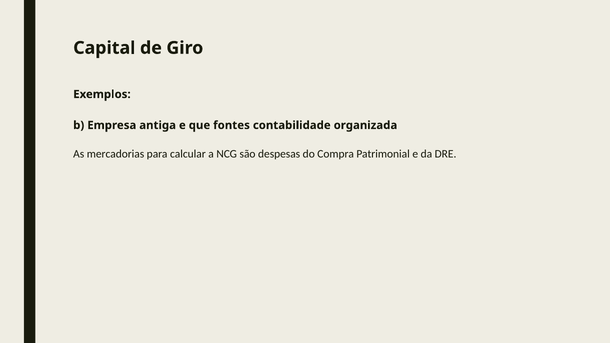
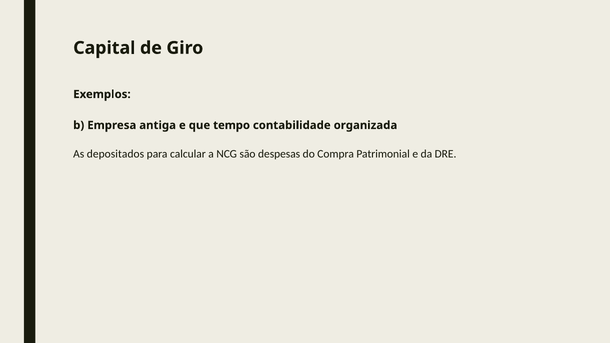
fontes: fontes -> tempo (232, 125)
mercadorias: mercadorias -> depositados (115, 154)
